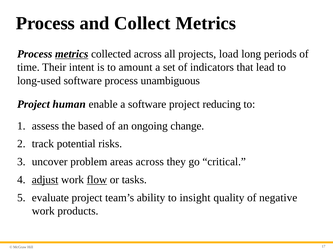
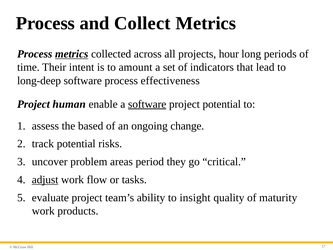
load: load -> hour (229, 54)
long-used: long-used -> long-deep (39, 81)
unambiguous: unambiguous -> effectiveness (170, 81)
software underline: none -> present (147, 104)
project reducing: reducing -> potential (222, 104)
areas across: across -> period (150, 162)
flow underline: present -> none (97, 180)
negative: negative -> maturity (278, 197)
